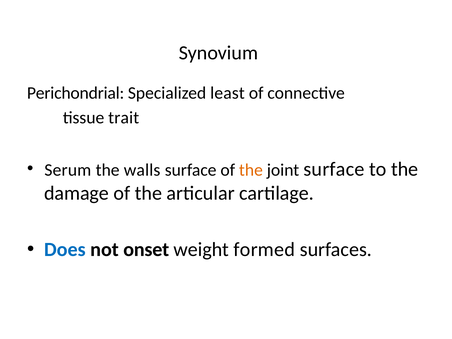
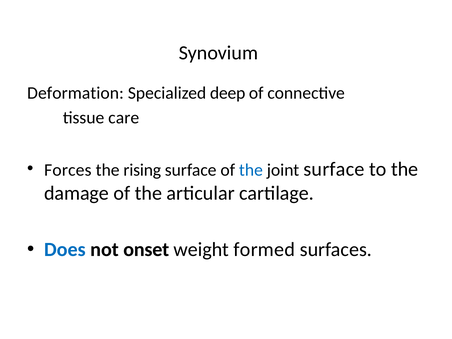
Perichondrial: Perichondrial -> Deformation (75, 93)
least: least -> deep (228, 93)
trait: trait -> care (124, 118)
Serum: Serum -> Forces (68, 170)
walls: walls -> rising (142, 170)
the colour: orange -> blue (251, 170)
